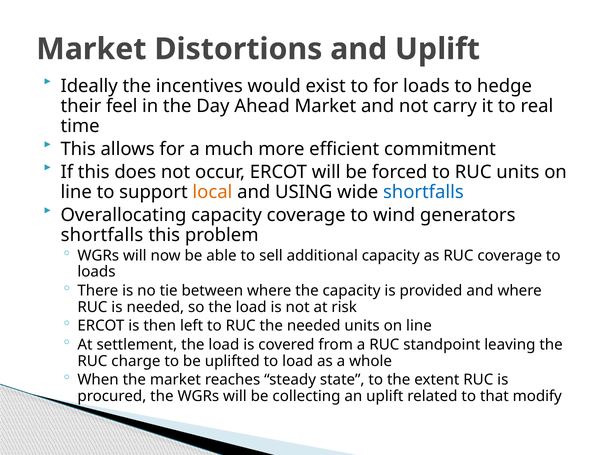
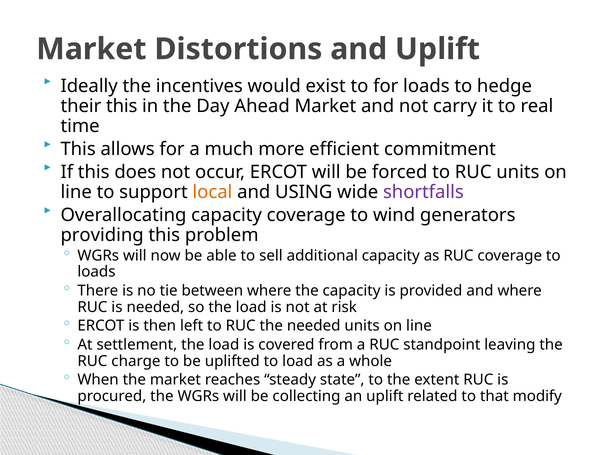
their feel: feel -> this (122, 106)
shortfalls colour: blue -> purple (423, 192)
shortfalls: shortfalls -> providing (102, 235)
